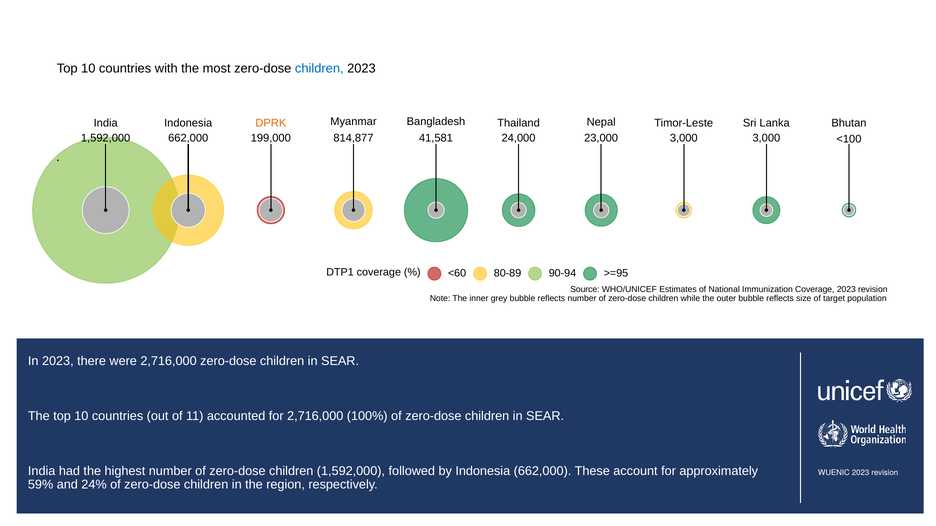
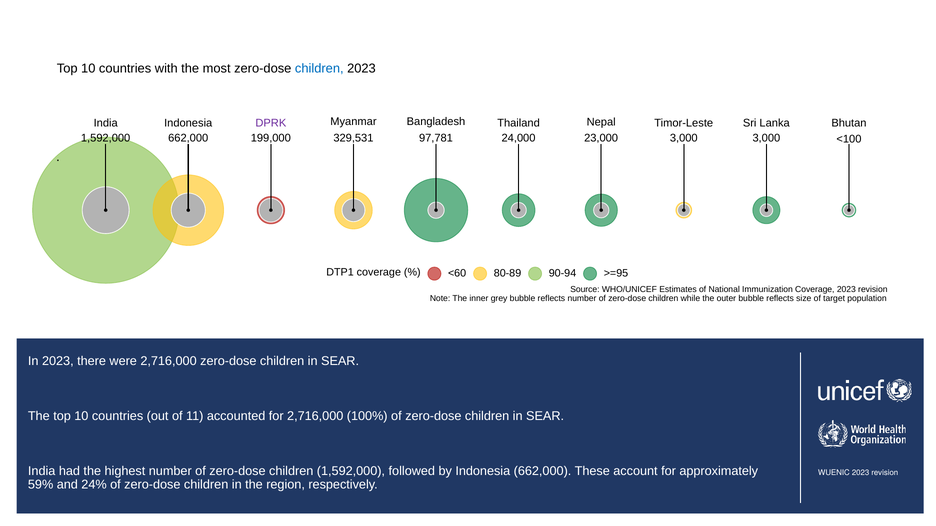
DPRK colour: orange -> purple (271, 123)
814,877: 814,877 -> 329,531 (353, 138)
41,581: 41,581 -> 97,781 (436, 138)
